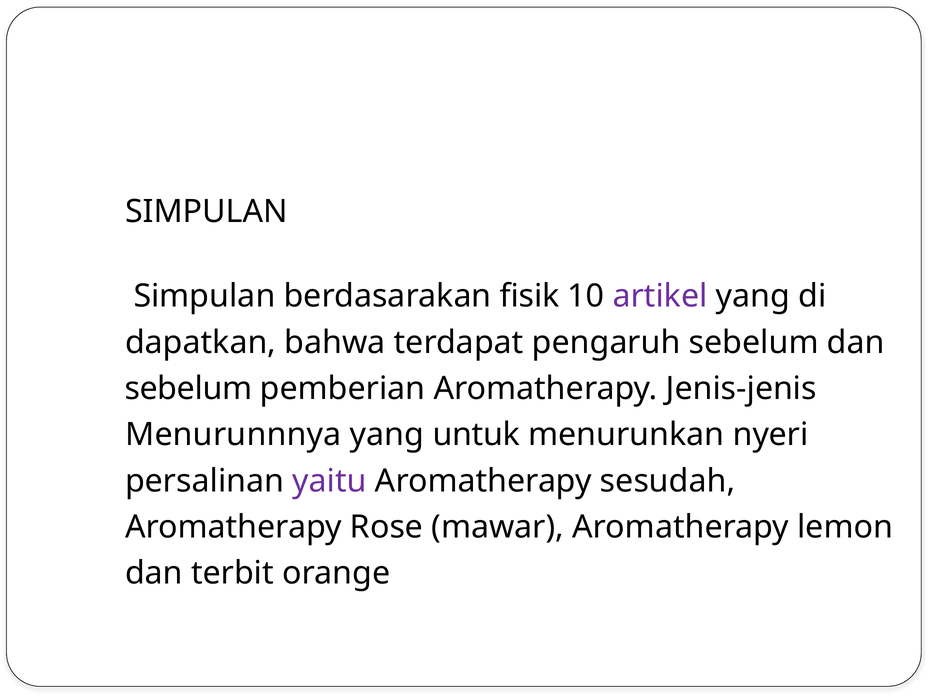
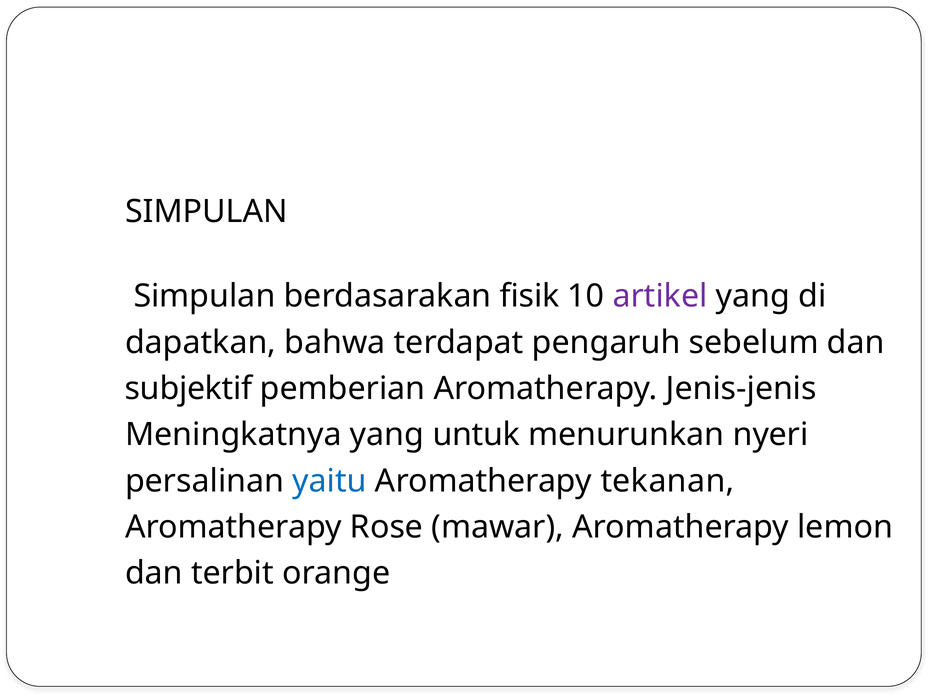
sebelum: sebelum -> subjektif (189, 389)
Menurunnnya: Menurunnnya -> Meningkatnya (233, 435)
yaitu colour: purple -> blue (330, 481)
sesudah: sesudah -> tekanan (667, 481)
